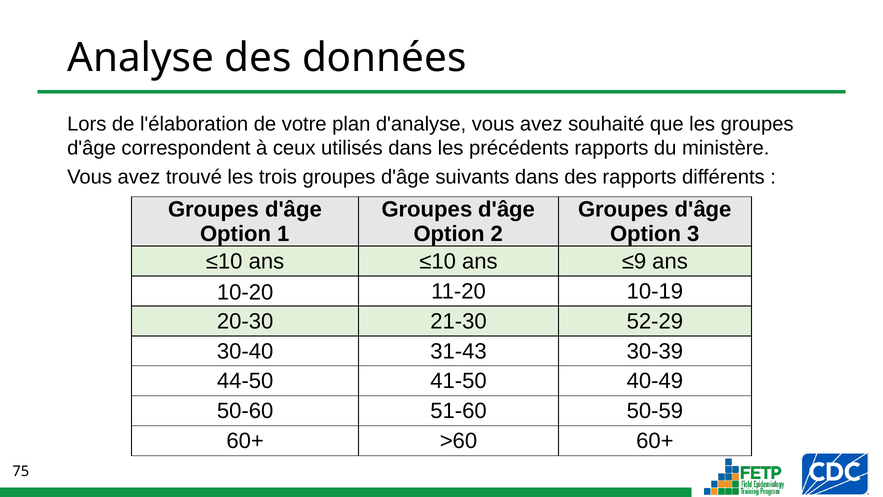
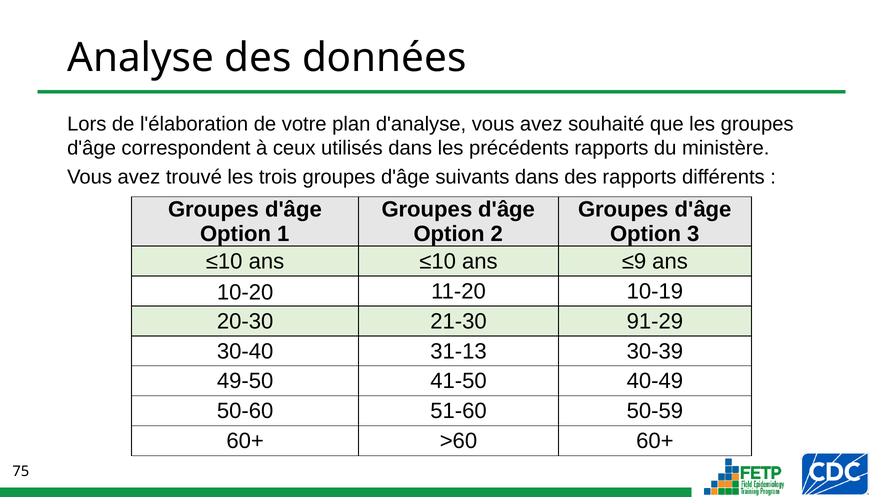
52-29: 52-29 -> 91-29 (655, 321)
31-43: 31-43 -> 31-13 (459, 351)
44-50: 44-50 -> 49-50 (245, 381)
